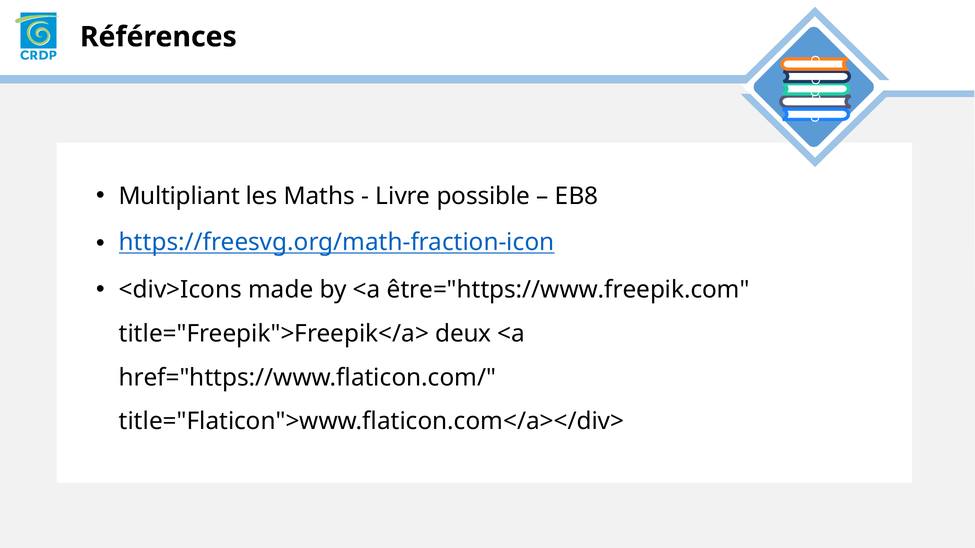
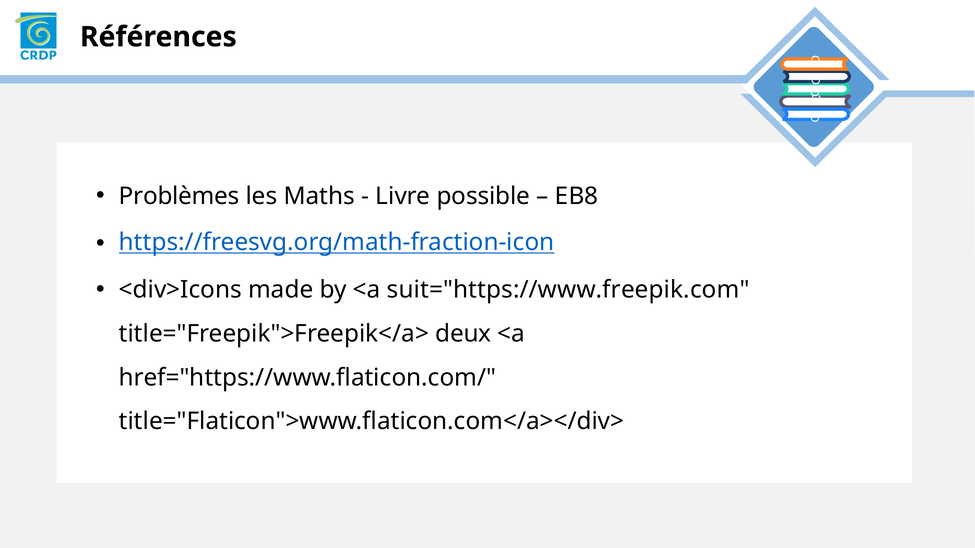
Multipliant: Multipliant -> Problèmes (179, 196)
être="https://www.freepik.com: être="https://www.freepik.com -> suit="https://www.freepik.com (568, 290)
